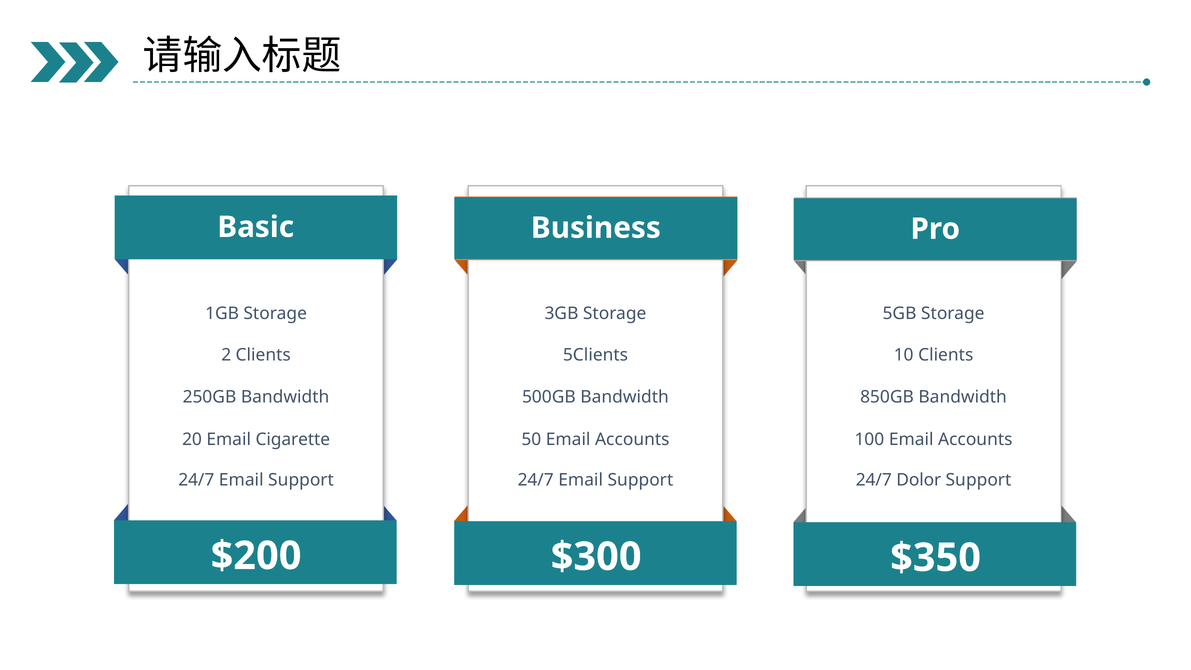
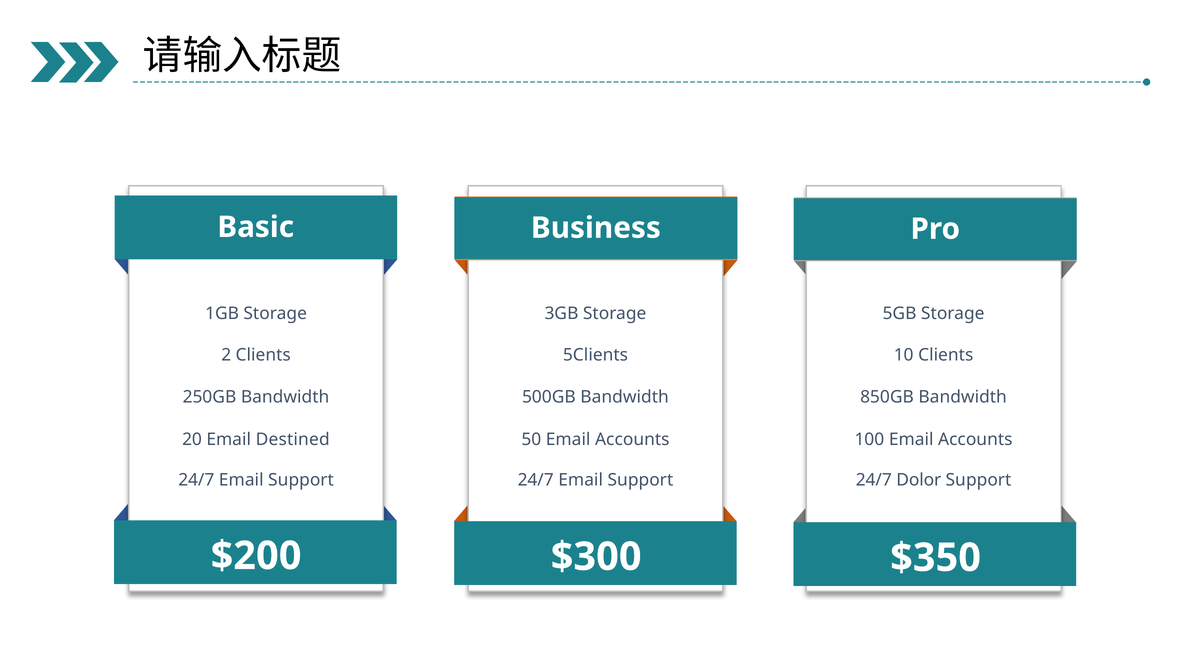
Cigarette: Cigarette -> Destined (293, 439)
